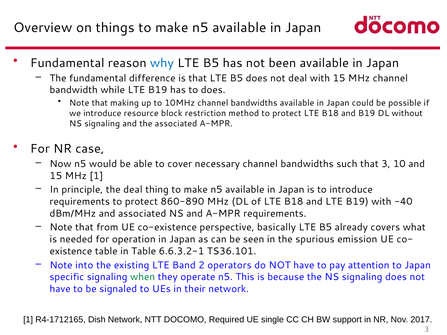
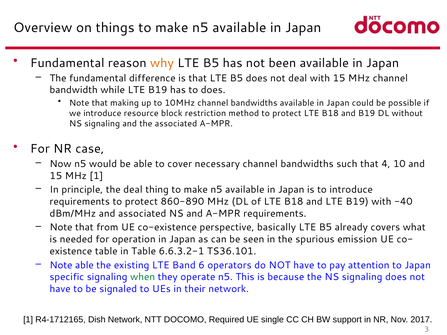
why colour: blue -> orange (162, 63)
that 3: 3 -> 4 (386, 164)
Note into: into -> able (84, 265)
2: 2 -> 6 (201, 265)
